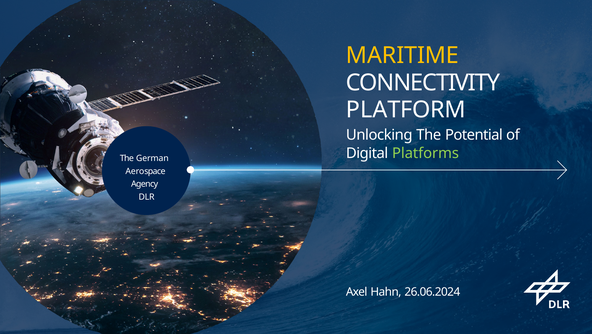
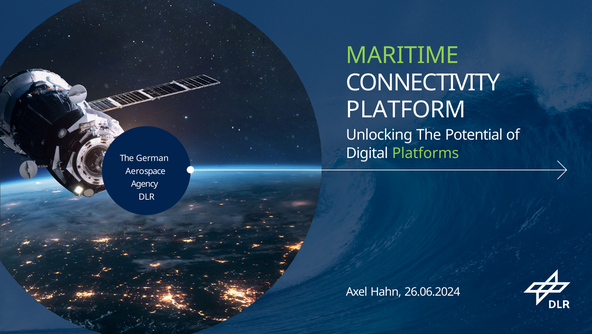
MARITIME colour: yellow -> light green (402, 55)
